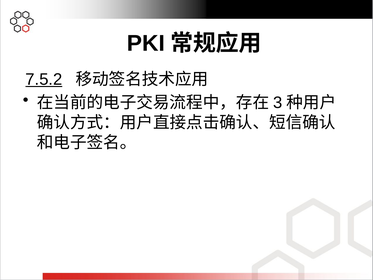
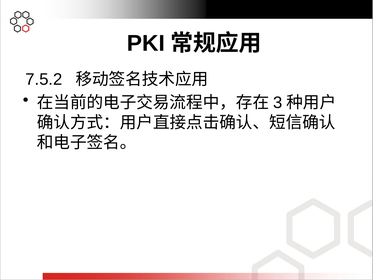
7.5.2 underline: present -> none (44, 79)
